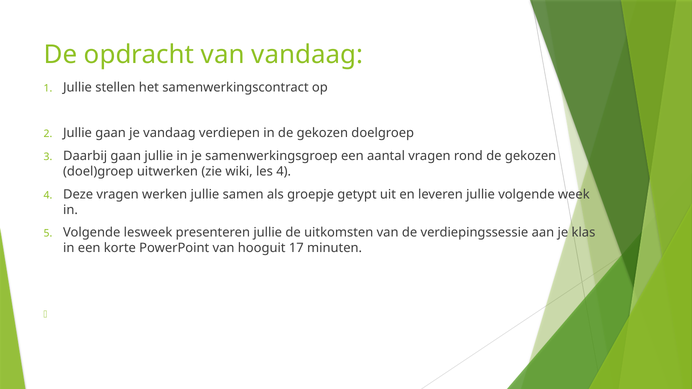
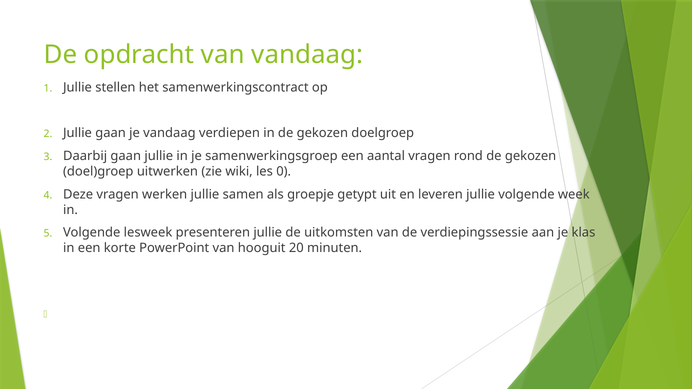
les 4: 4 -> 0 (284, 172)
17: 17 -> 20 (296, 248)
